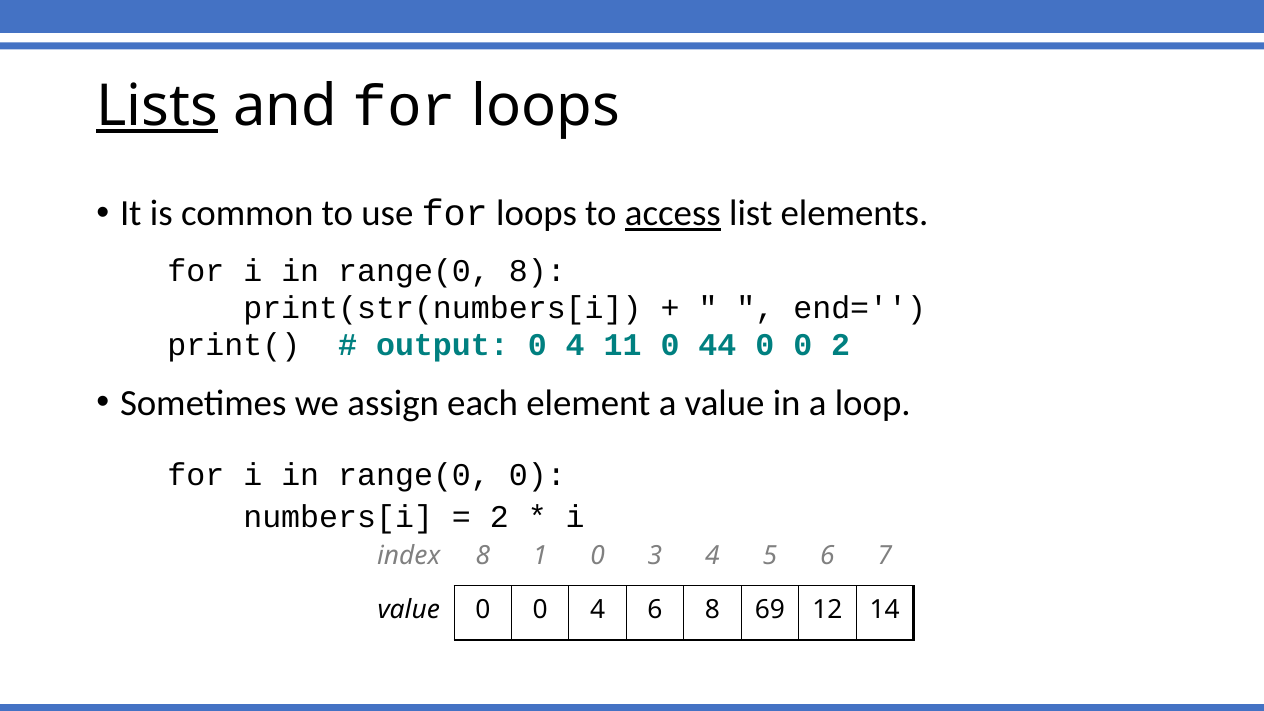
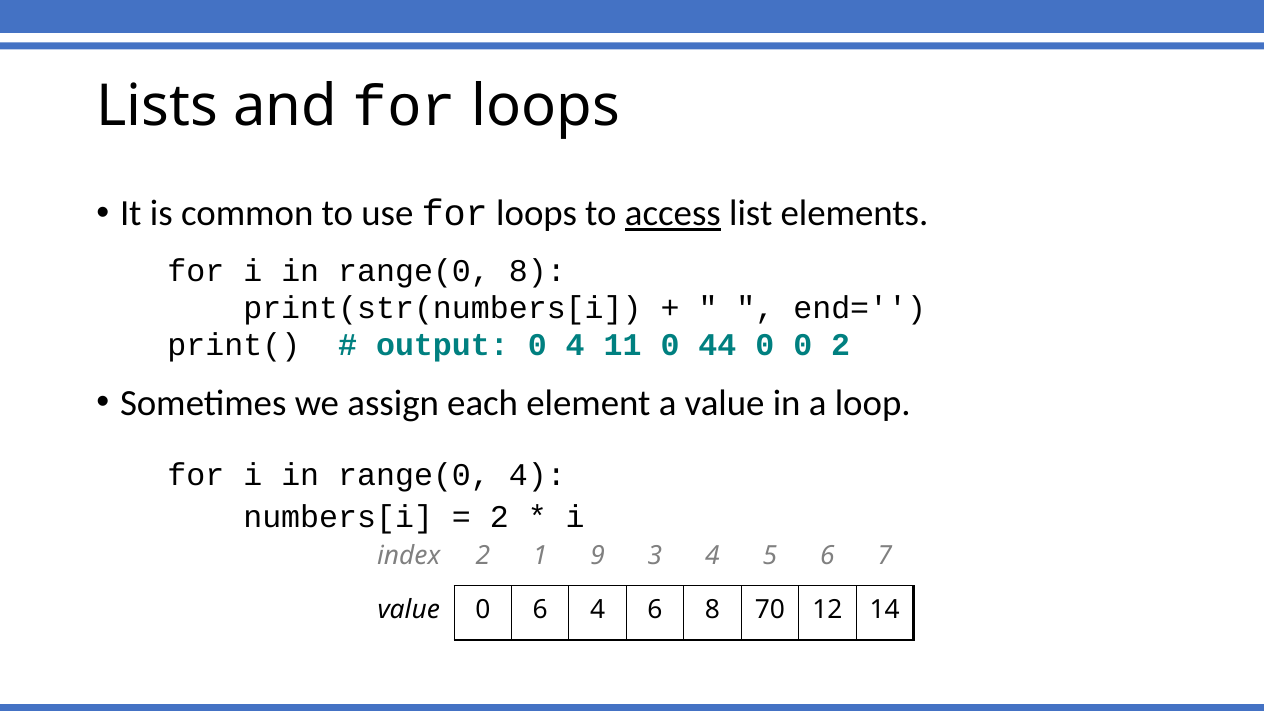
Lists underline: present -> none (157, 106)
range(0 0: 0 -> 4 (537, 475)
index 8: 8 -> 2 (483, 556)
1 0: 0 -> 9 (598, 556)
value 0 0: 0 -> 6 (540, 610)
69: 69 -> 70 (770, 610)
